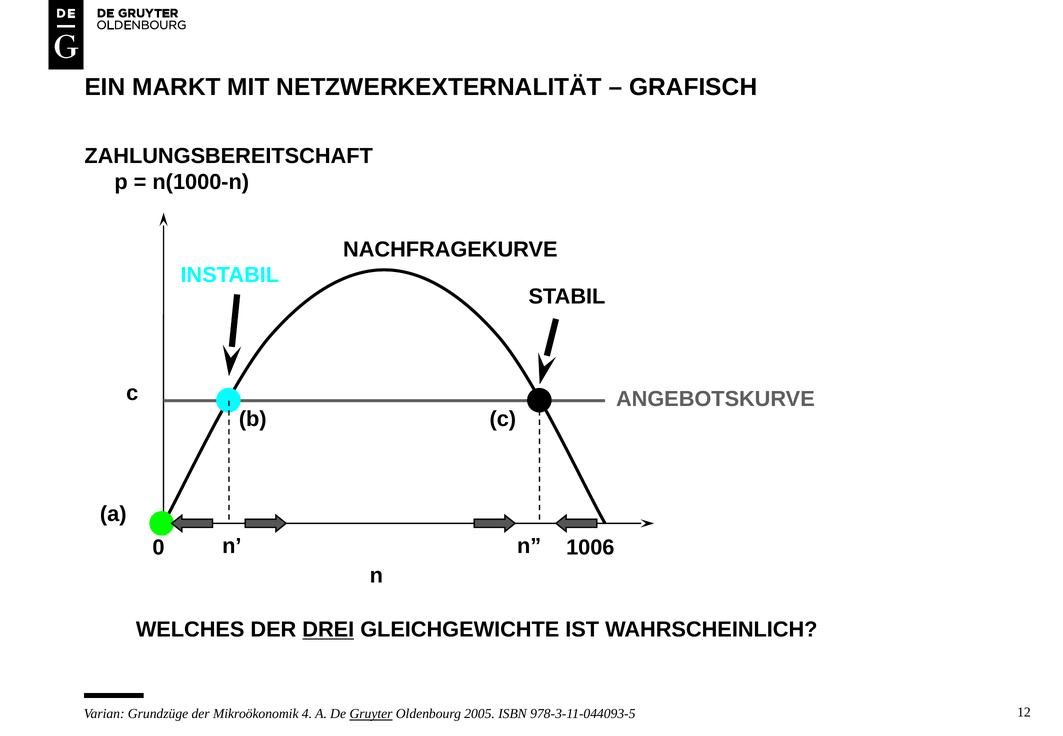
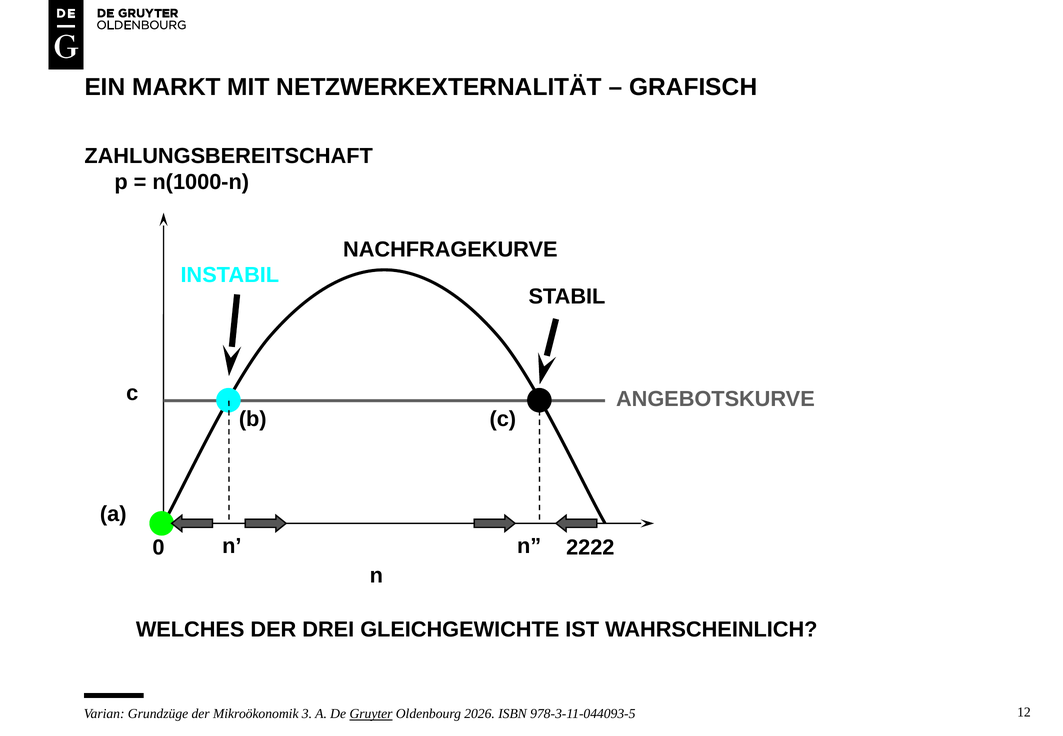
1006: 1006 -> 2222 (590, 547)
DREI underline: present -> none (328, 630)
4: 4 -> 3 (307, 714)
2005: 2005 -> 2026 (480, 714)
